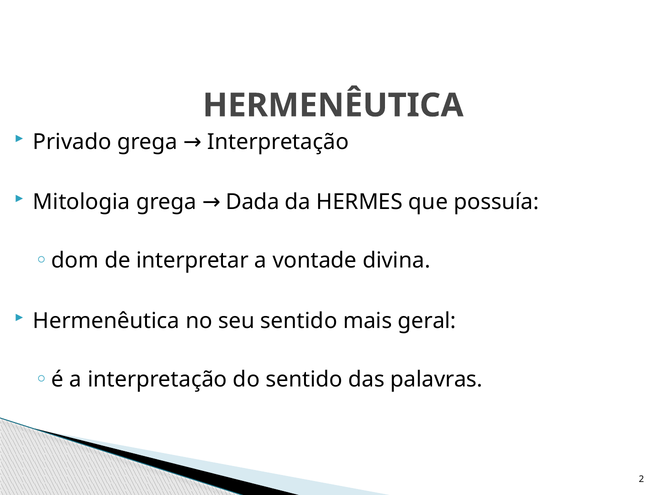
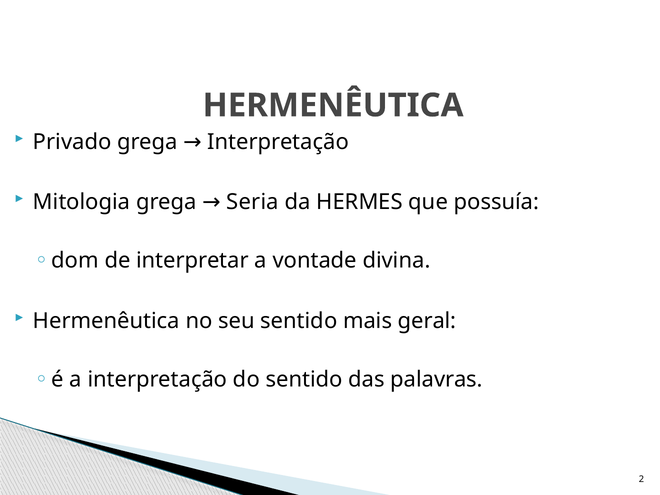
Dada: Dada -> Seria (253, 202)
